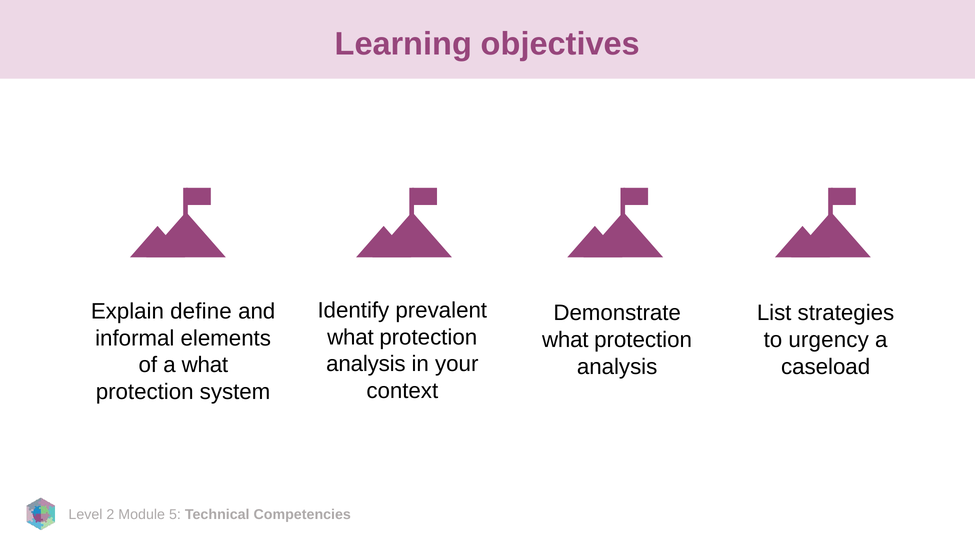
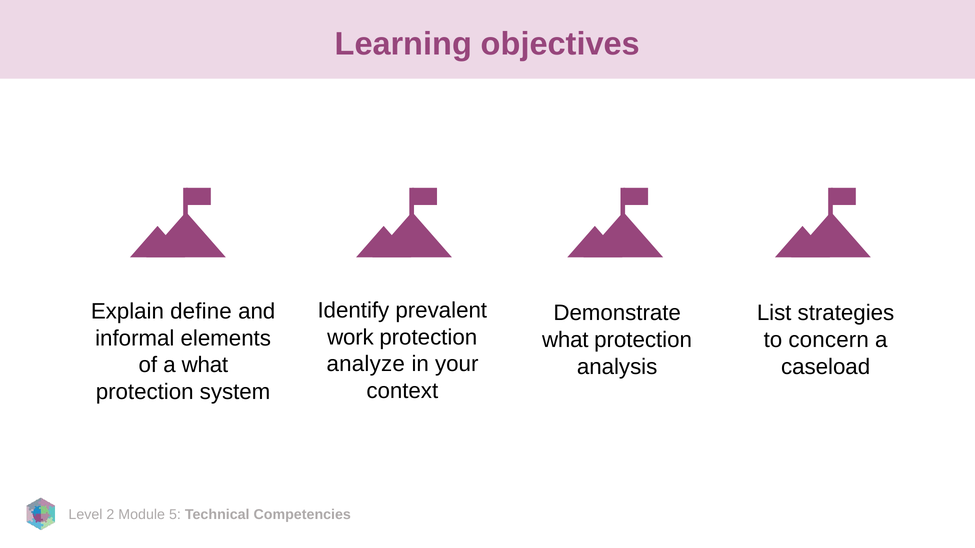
what: what -> work (350, 337)
urgency: urgency -> concern (829, 340)
analysis: analysis -> analyze (366, 364)
